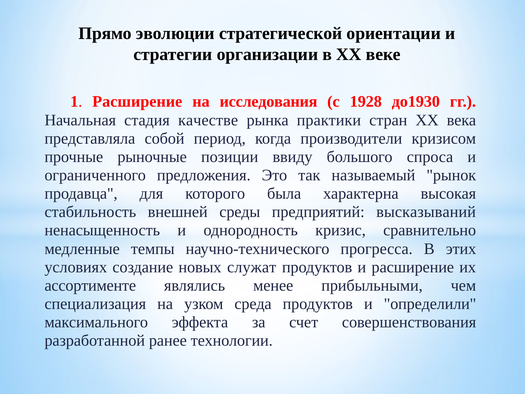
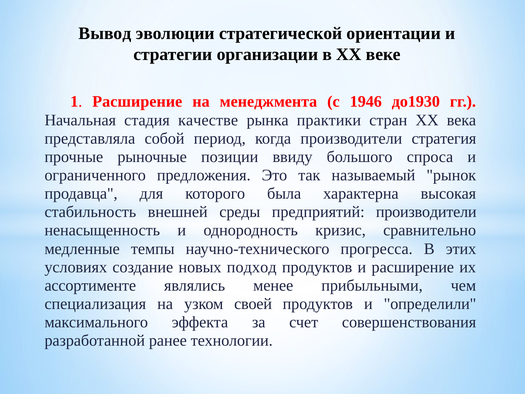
Прямо: Прямо -> Вывод (105, 33)
исследования: исследования -> менеджмента (268, 102)
1928: 1928 -> 1946 (366, 102)
кризисом: кризисом -> стратегия (444, 138)
предприятий высказываний: высказываний -> производители (426, 212)
служат: служат -> подход (252, 267)
среда: среда -> своей (253, 304)
